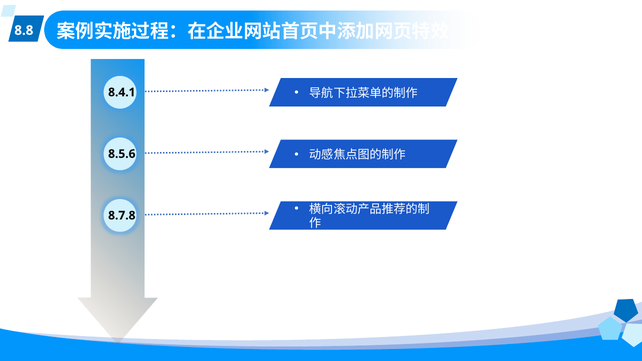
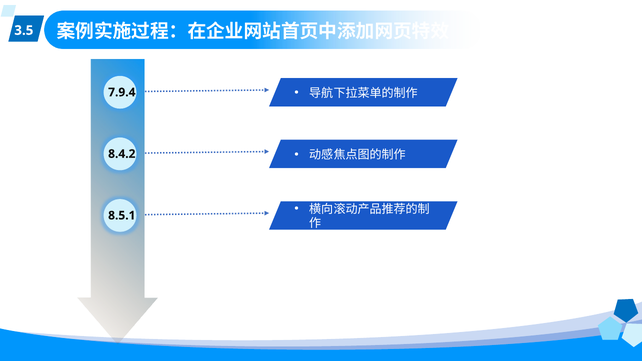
8.8: 8.8 -> 3.5 (24, 30)
8.4.1: 8.4.1 -> 7.9.4 (122, 92)
8.5.6: 8.5.6 -> 8.4.2 (122, 154)
8.7.8: 8.7.8 -> 8.5.1 (122, 216)
